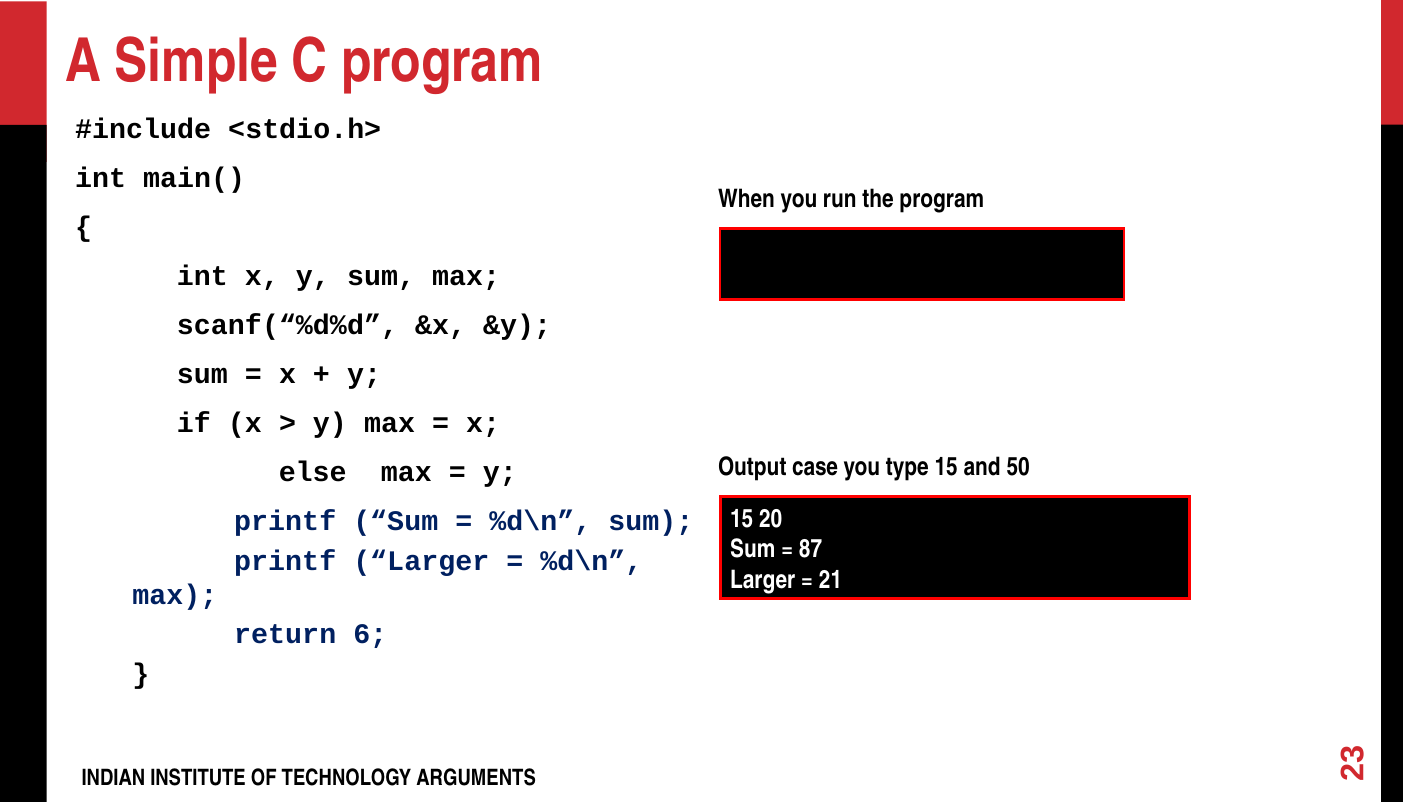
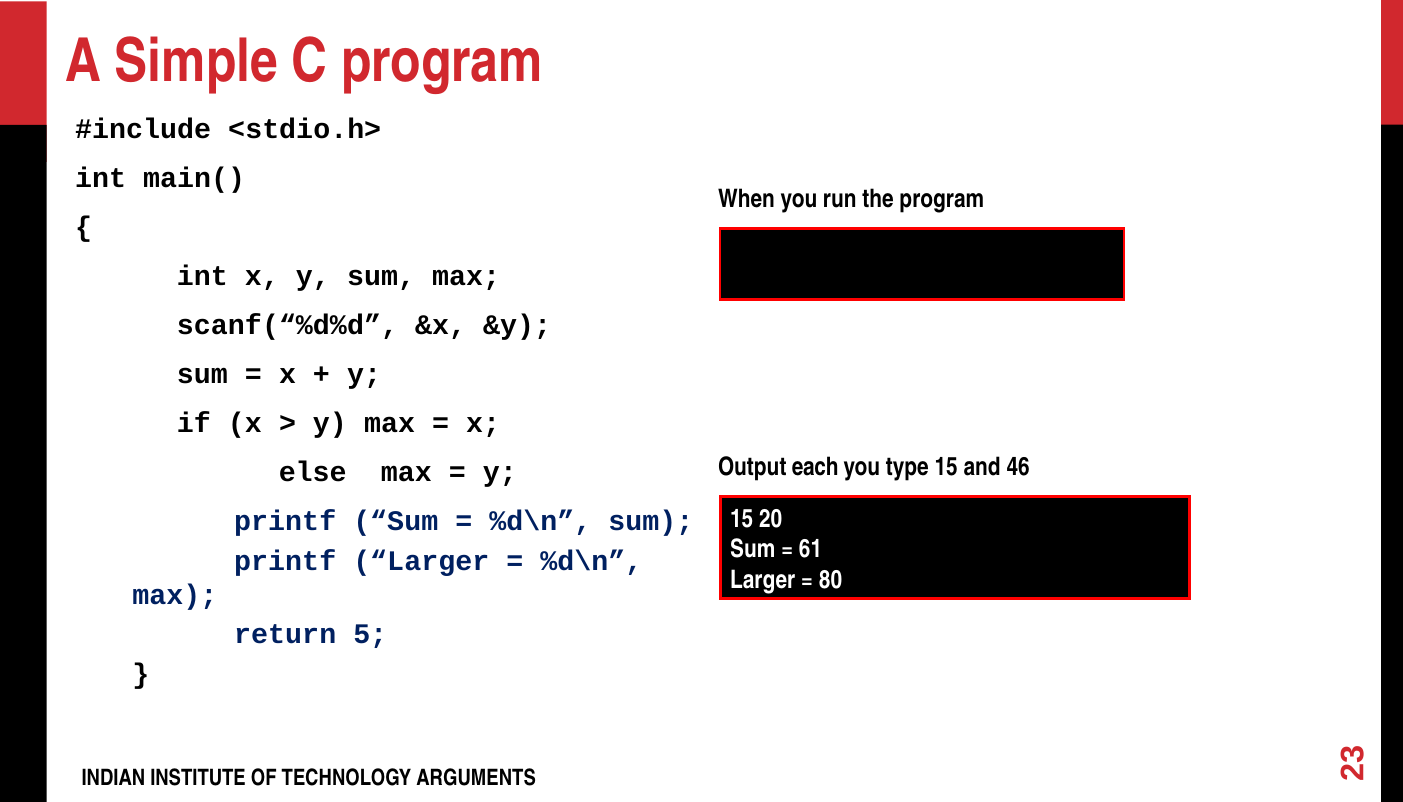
case: case -> each (815, 467)
50: 50 -> 46 (1018, 467)
87: 87 -> 61 (811, 549)
21: 21 -> 80 (831, 580)
6: 6 -> 5 (370, 634)
